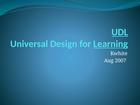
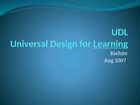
UDL underline: present -> none (120, 32)
